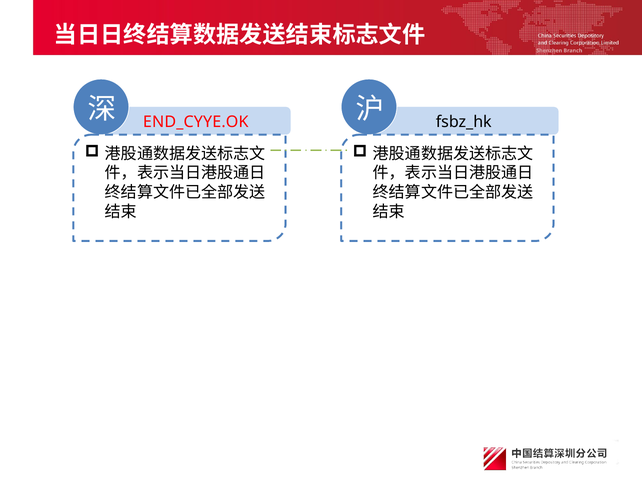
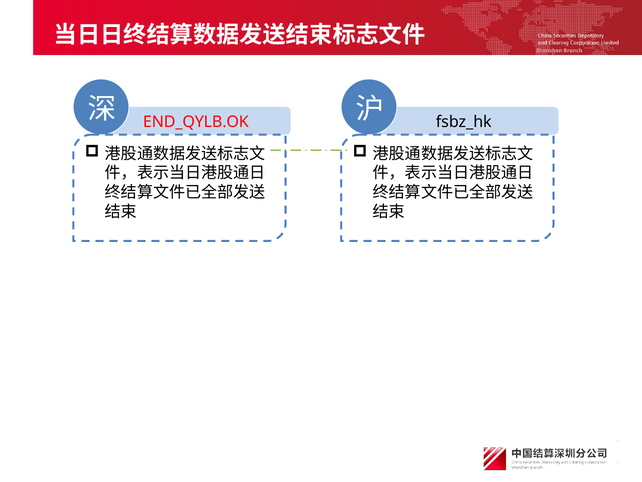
END_CYYE.OK: END_CYYE.OK -> END_QYLB.OK (196, 122)
